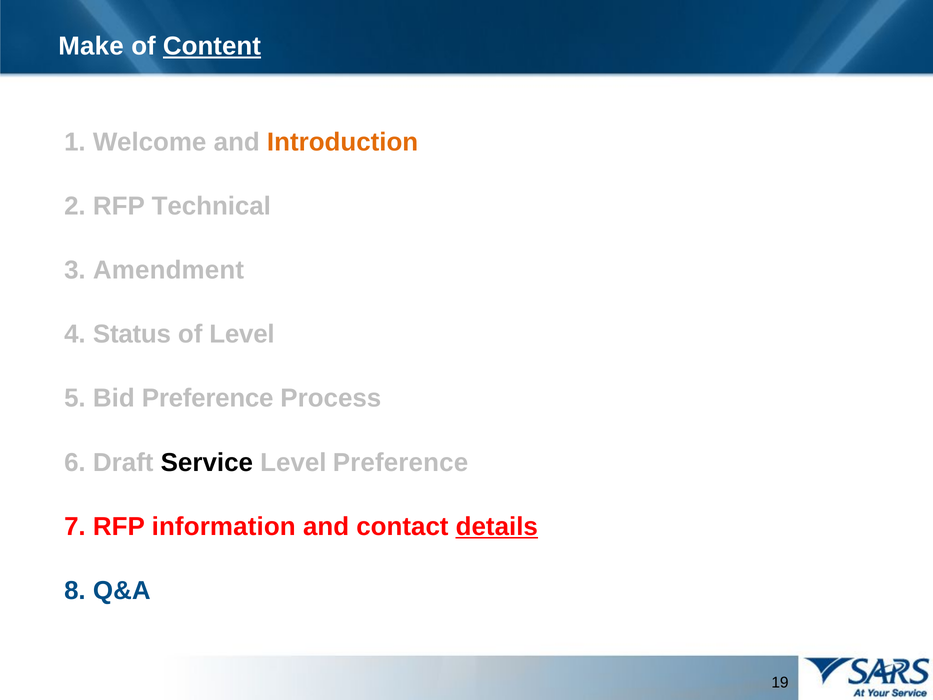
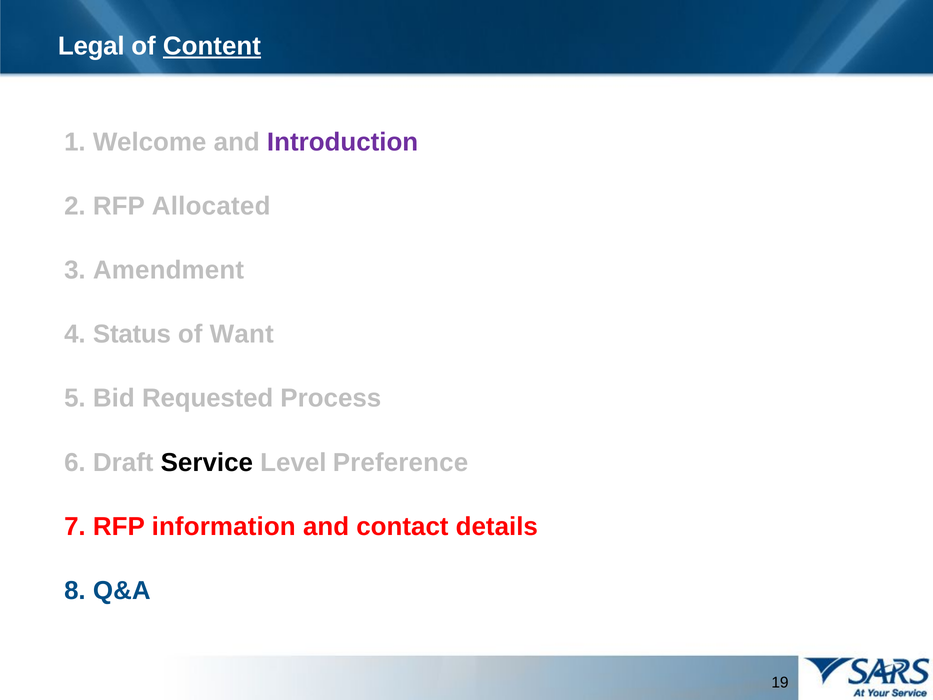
Make: Make -> Legal (91, 46)
Introduction colour: orange -> purple (343, 142)
Technical: Technical -> Allocated (211, 206)
of Level: Level -> Want (242, 334)
Bid Preference: Preference -> Requested (208, 398)
details underline: present -> none (497, 526)
